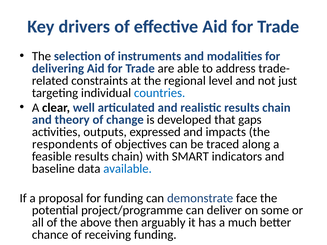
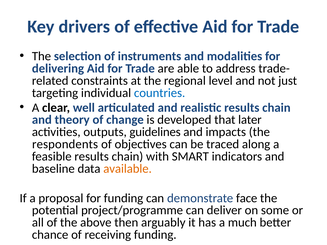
gaps: gaps -> later (250, 120)
expressed: expressed -> guidelines (155, 132)
available colour: blue -> orange (128, 169)
